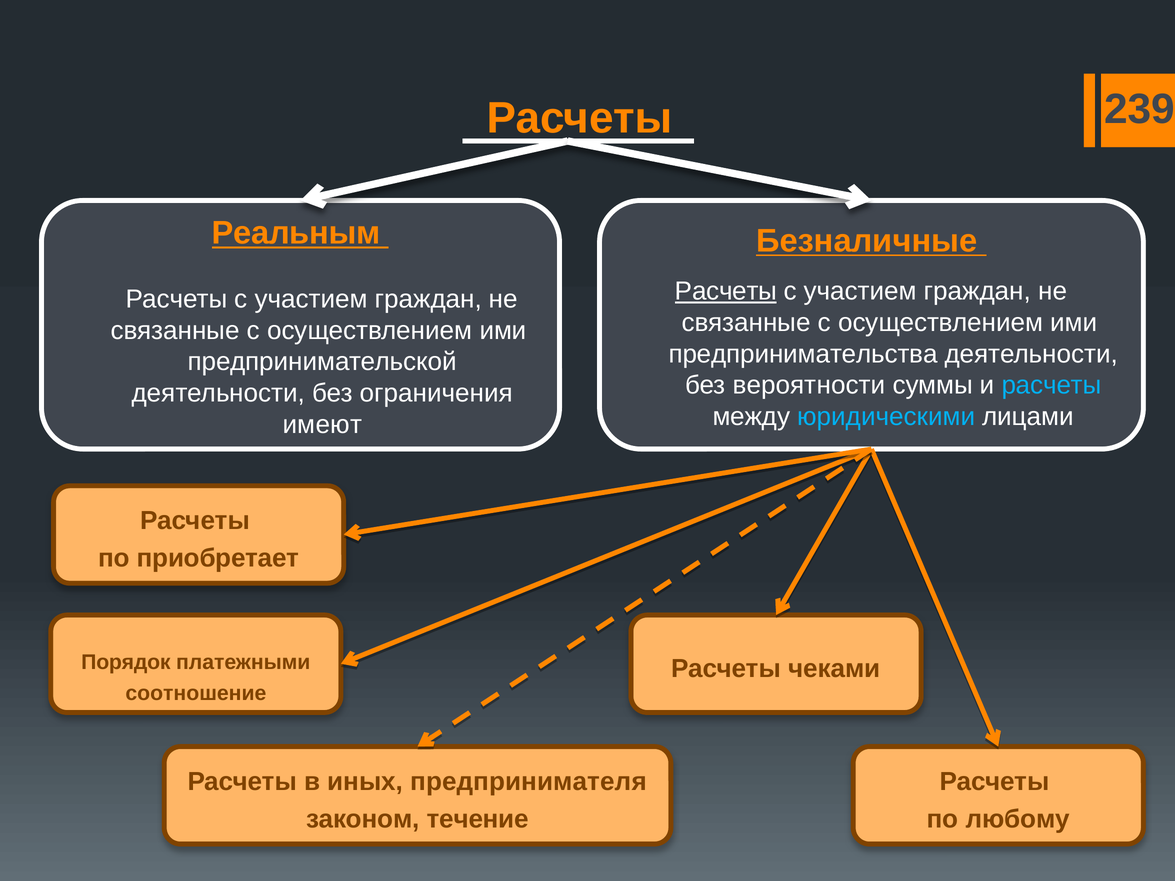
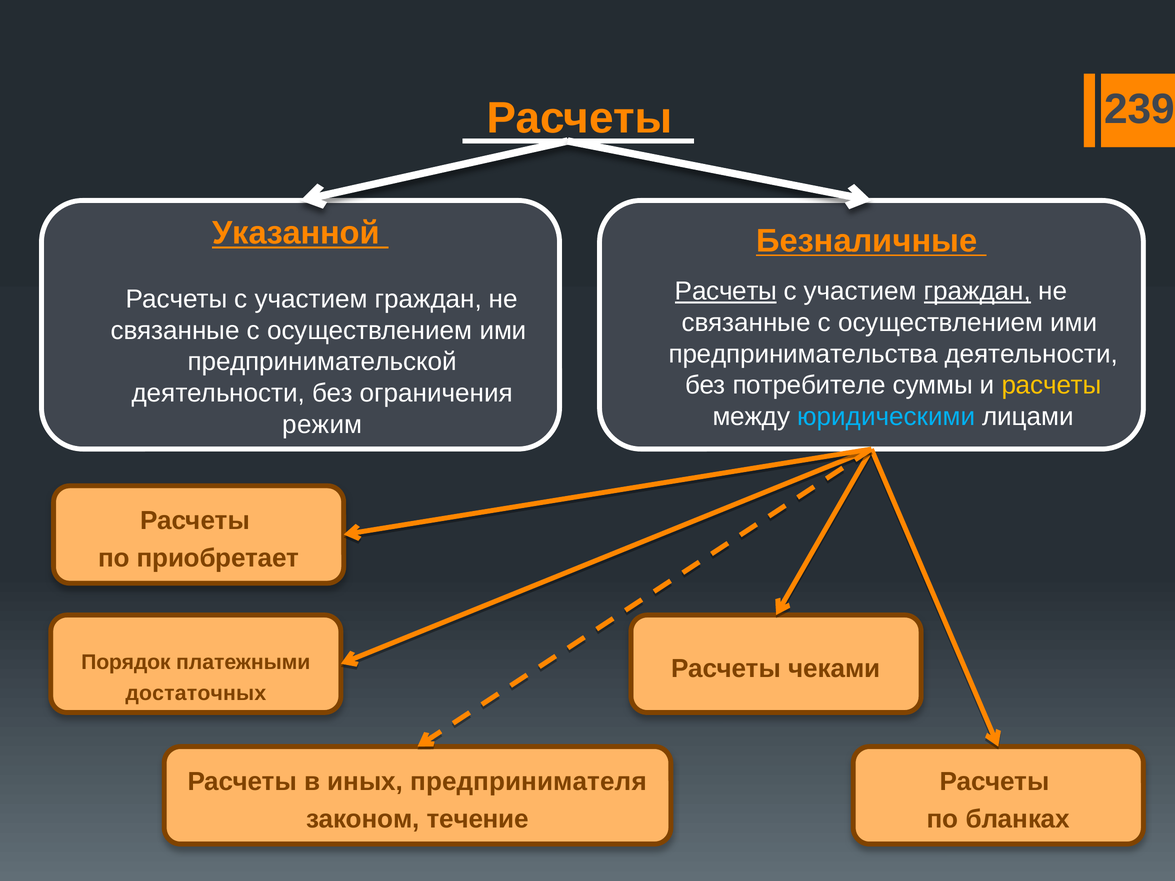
Реальным: Реальным -> Указанной (296, 233)
граждан underline: none -> present (977, 291)
вероятности: вероятности -> потребителе (809, 385)
расчеты colour: light blue -> yellow (1052, 385)
имеют: имеют -> режим (322, 425)
соотношение: соотношение -> достаточных (196, 693)
любому: любому -> бланках (1018, 819)
